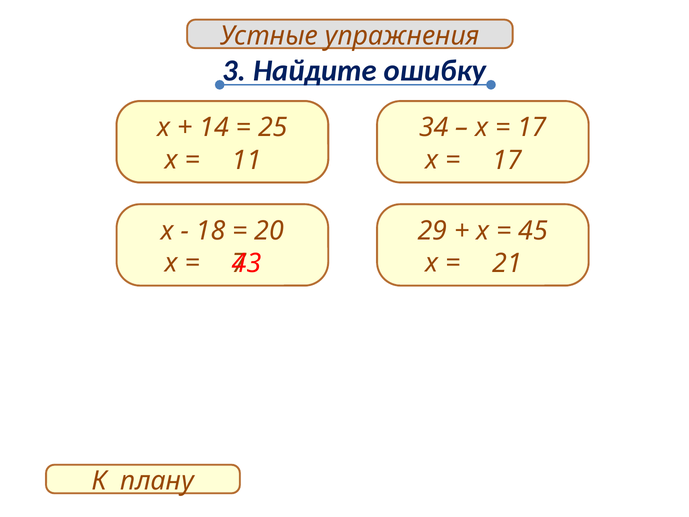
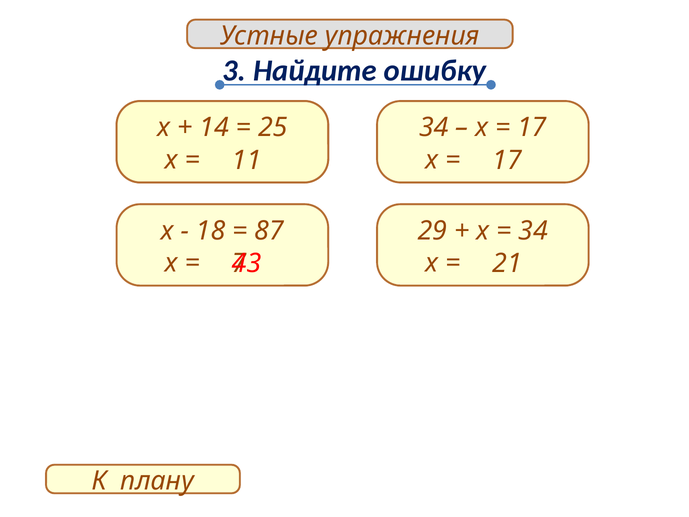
20: 20 -> 87 (269, 231)
45: 45 -> 34 (533, 231)
